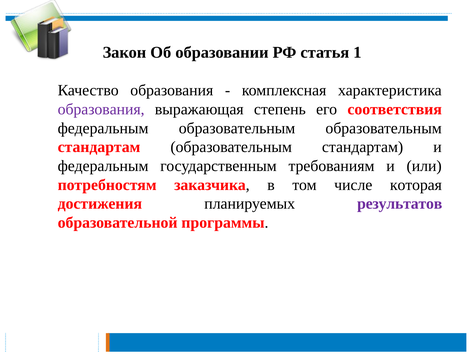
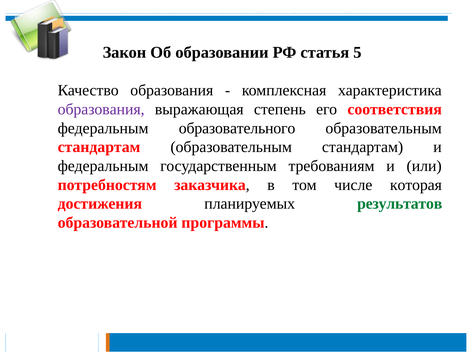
1: 1 -> 5 (357, 52)
федеральным образовательным: образовательным -> образовательного (237, 128)
результатов colour: purple -> green (400, 204)
